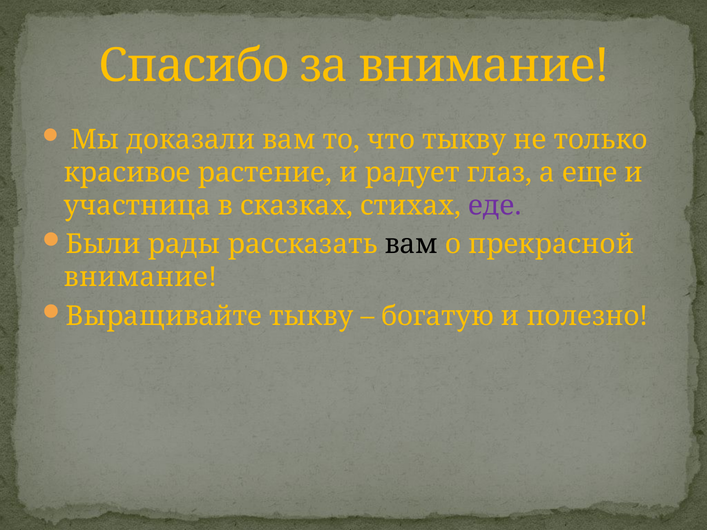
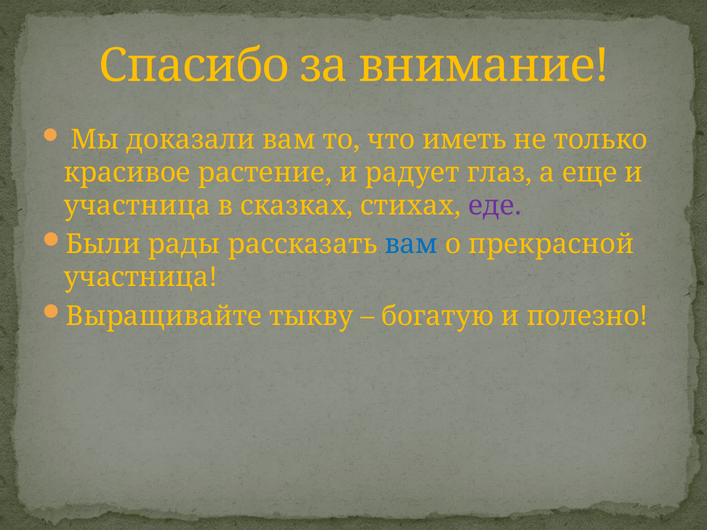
что тыкву: тыкву -> иметь (464, 140)
вам colour: black -> blue (411, 244)
внимание: внимание -> участница (141, 277)
